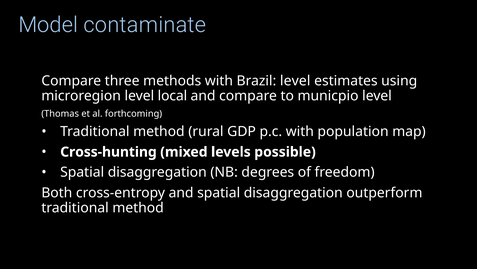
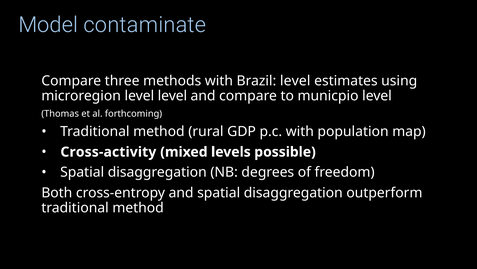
level local: local -> level (172, 96)
Cross-hunting: Cross-hunting -> Cross-activity (108, 152)
